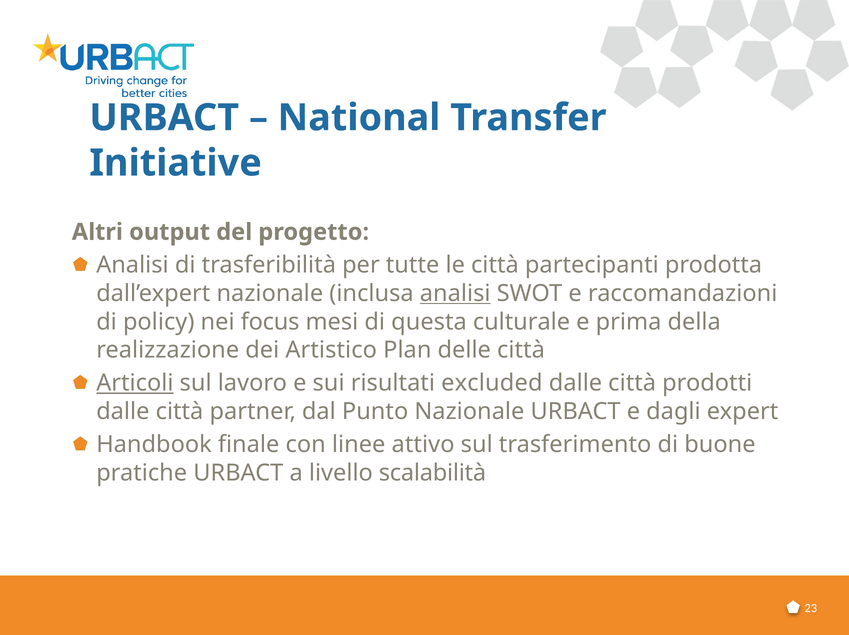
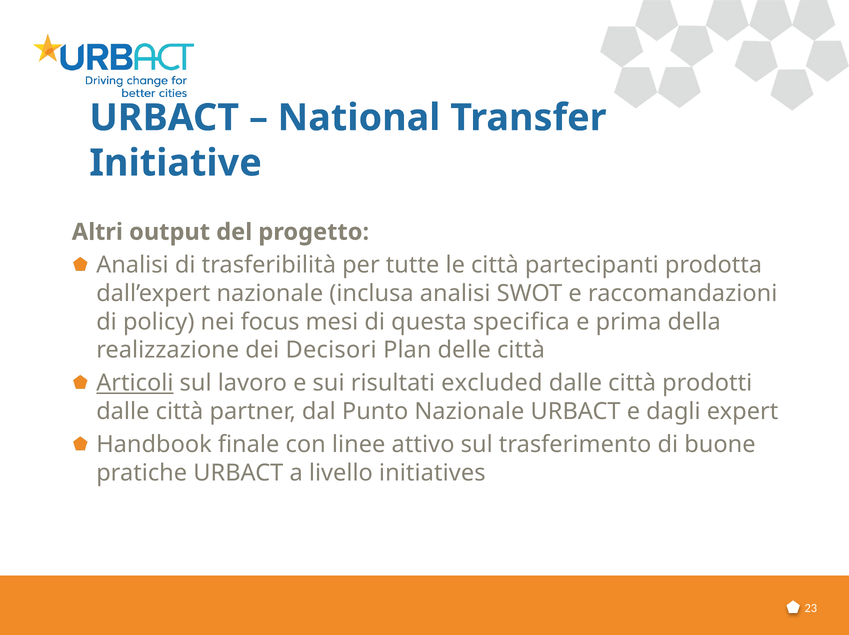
analisi underline: present -> none (455, 293)
culturale: culturale -> specifica (521, 322)
Artistico: Artistico -> Decisori (331, 350)
scalabilità: scalabilità -> initiatives (432, 473)
